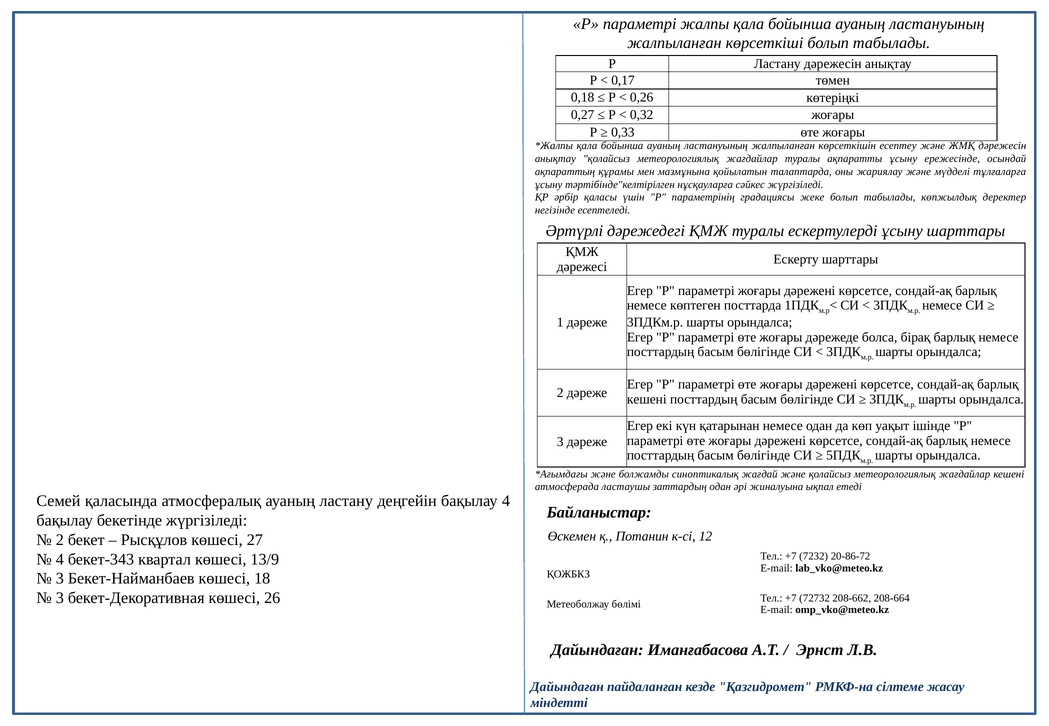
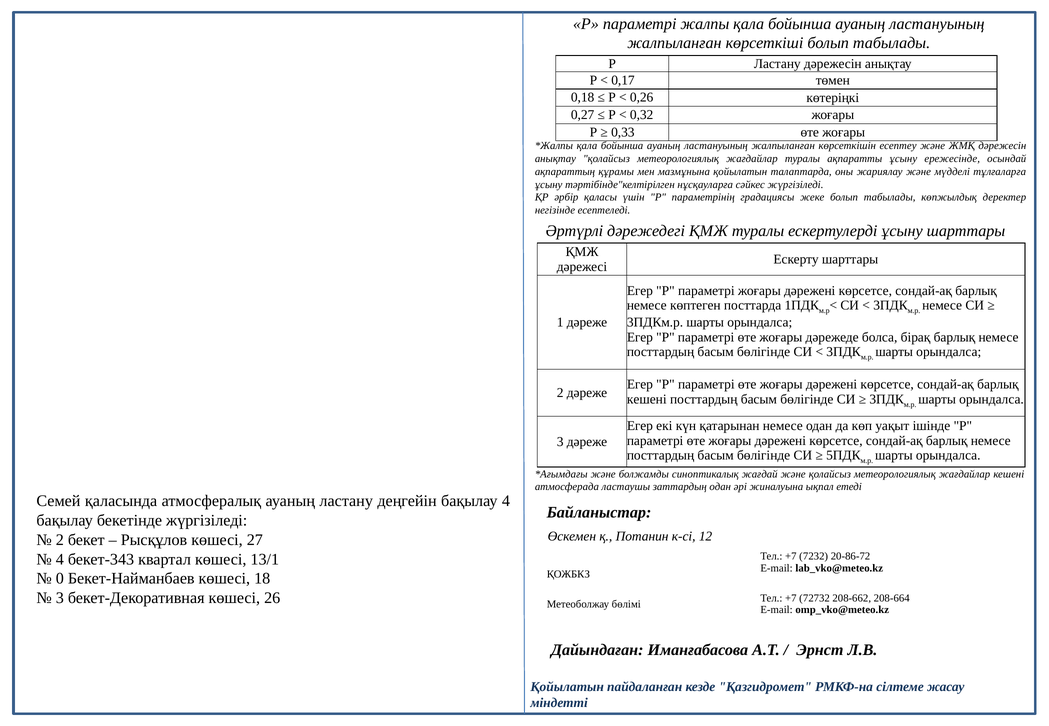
13/9: 13/9 -> 13/1 (265, 559)
3: 3 -> 0 (60, 579)
Дайындаған: Дайындаған -> Қойылатын (567, 687)
